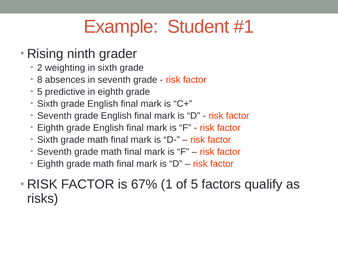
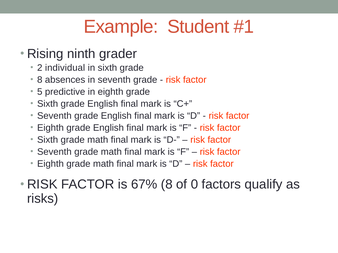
weighting: weighting -> individual (65, 68)
67% 1: 1 -> 8 (167, 185)
of 5: 5 -> 0 (194, 185)
